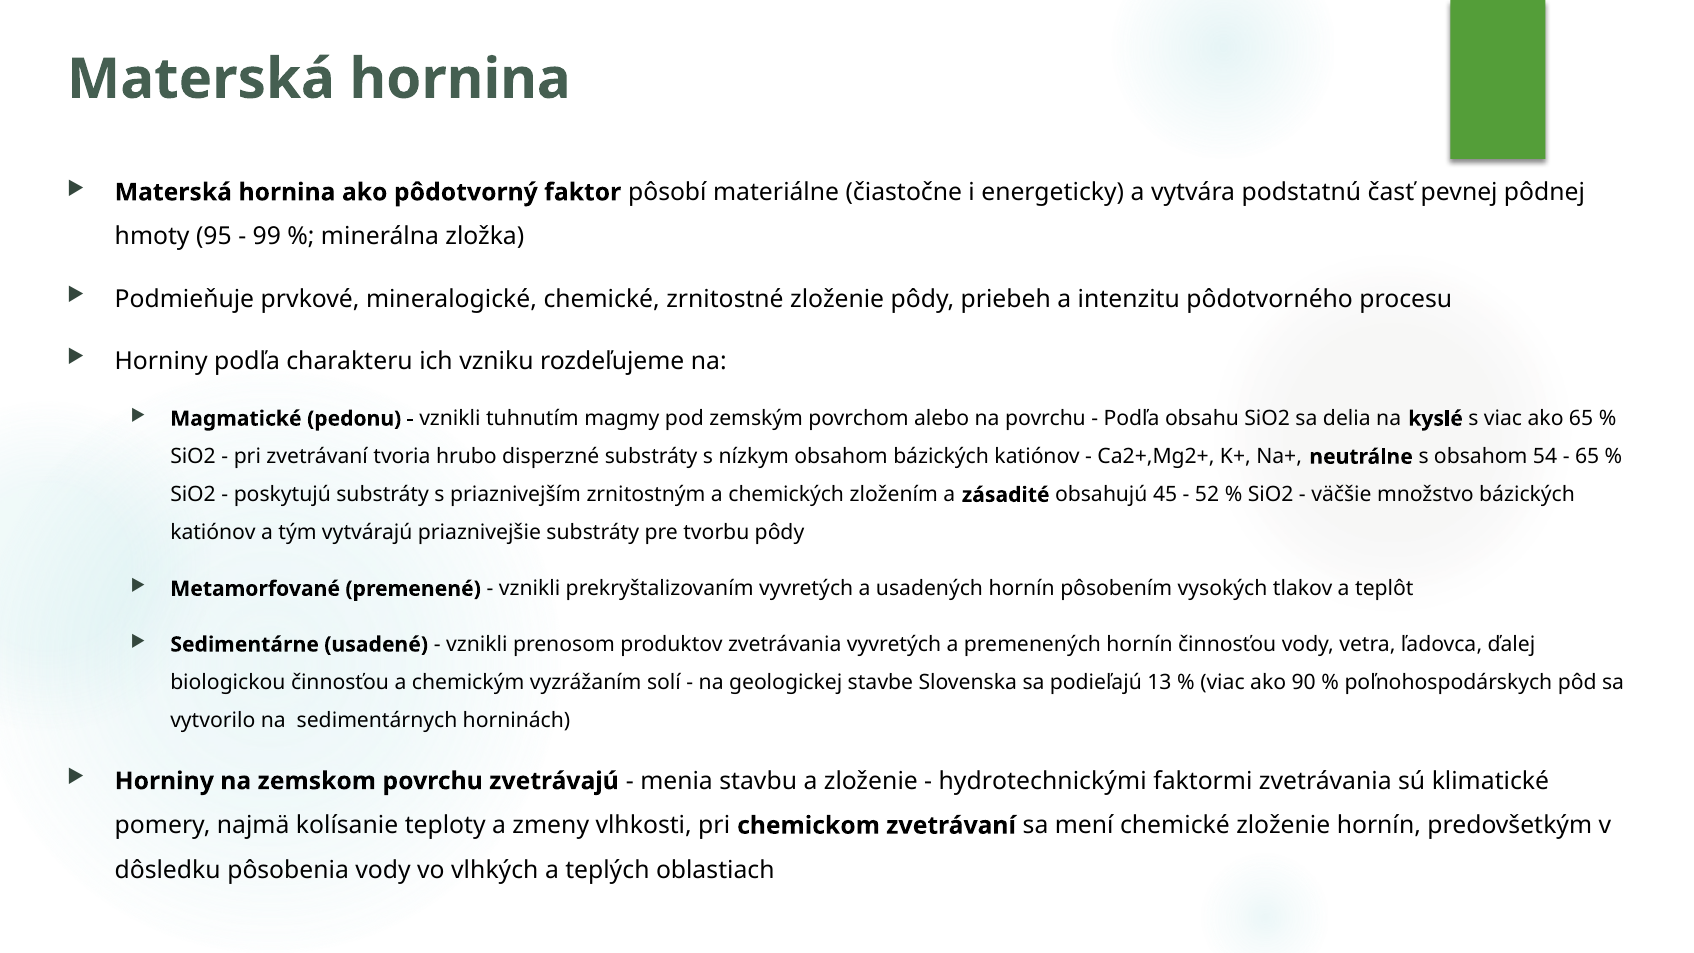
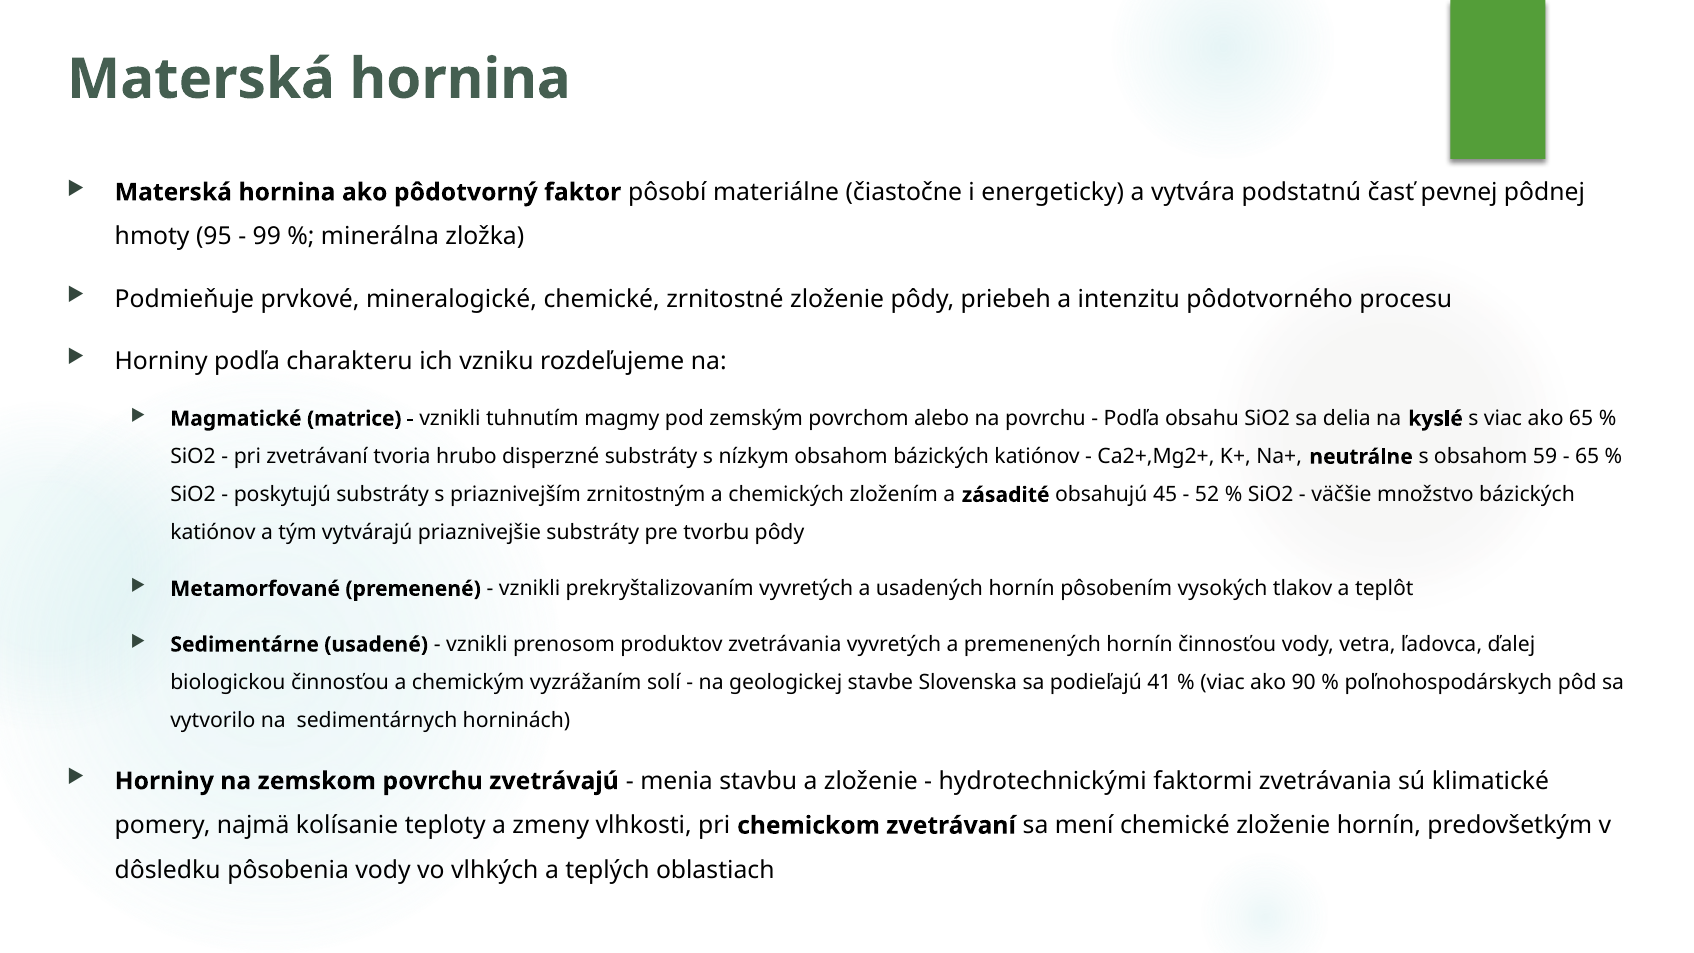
pedonu: pedonu -> matrice (354, 419)
54: 54 -> 59 (1545, 457)
13: 13 -> 41 (1159, 683)
